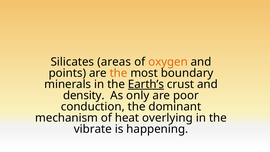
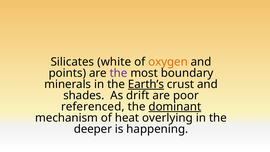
areas: areas -> white (114, 62)
the colour: orange -> purple (119, 73)
density: density -> shades (84, 95)
only: only -> drift (138, 95)
conduction: conduction -> referenced (93, 107)
dominant underline: none -> present (175, 107)
vibrate: vibrate -> deeper (93, 129)
